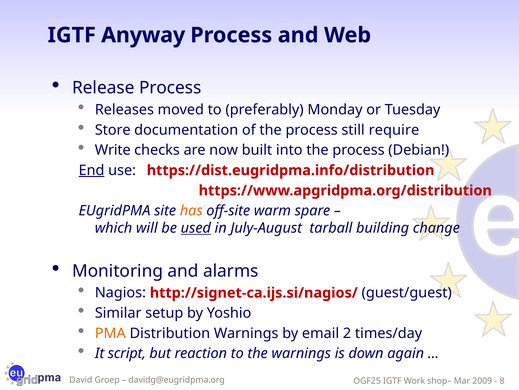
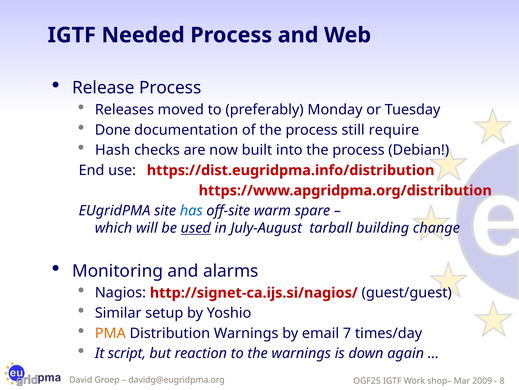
Anyway: Anyway -> Needed (143, 35)
Store: Store -> Done (113, 130)
Write: Write -> Hash (113, 150)
End underline: present -> none (92, 170)
has colour: orange -> blue (191, 210)
2: 2 -> 7 (347, 333)
